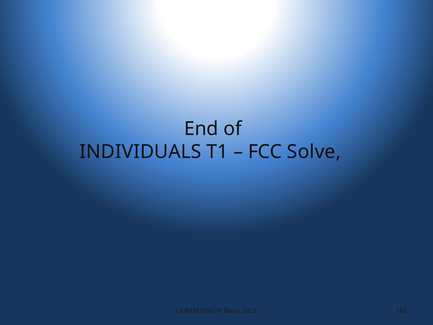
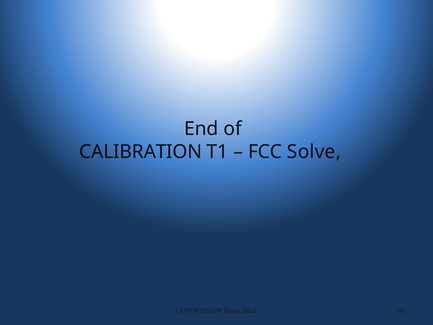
INDIVIDUALS: INDIVIDUALS -> CALIBRATION (141, 152)
